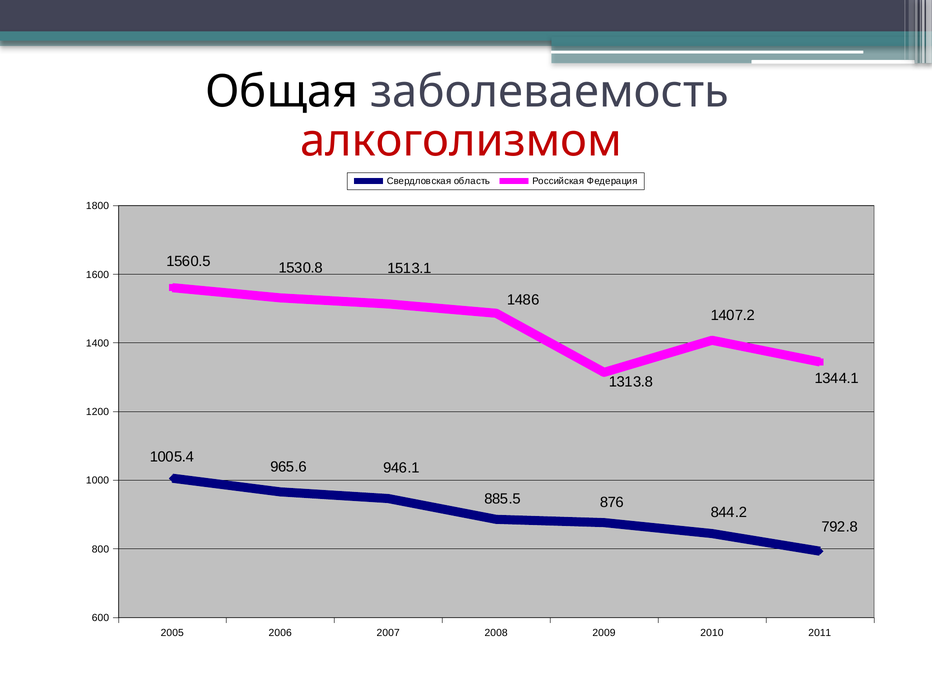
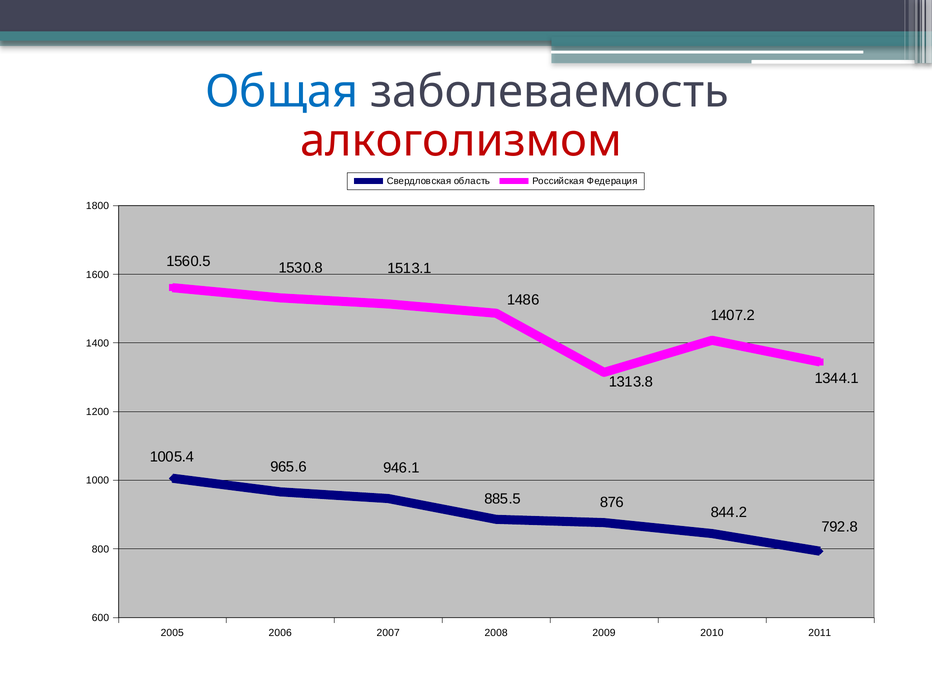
Общая colour: black -> blue (282, 92)
